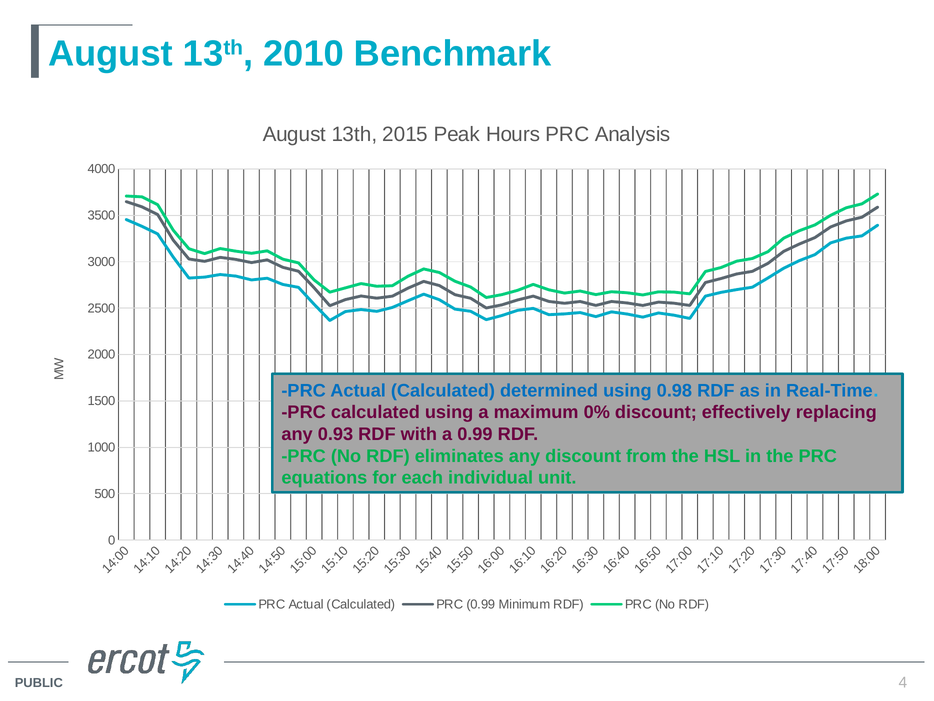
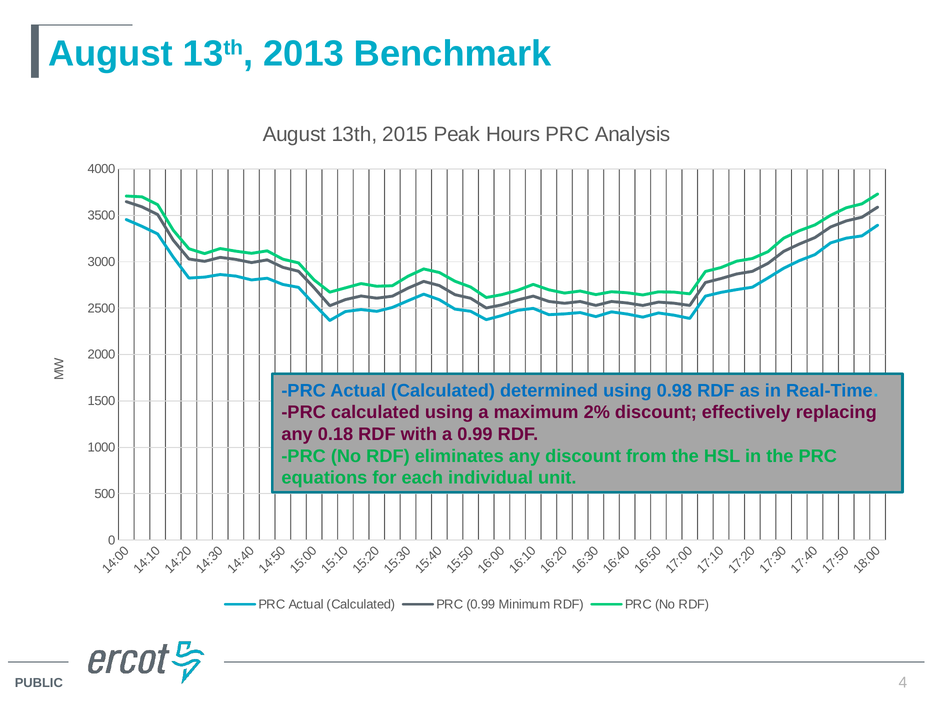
2010: 2010 -> 2013 (304, 54)
0%: 0% -> 2% (597, 412)
0.93: 0.93 -> 0.18 (335, 434)
